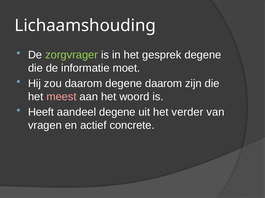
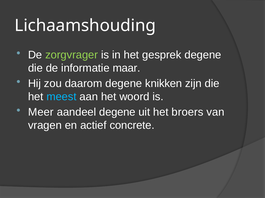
moet: moet -> maar (126, 68)
degene daarom: daarom -> knikken (164, 84)
meest colour: pink -> light blue (61, 97)
Heeft: Heeft -> Meer (41, 112)
verder: verder -> broers (187, 112)
